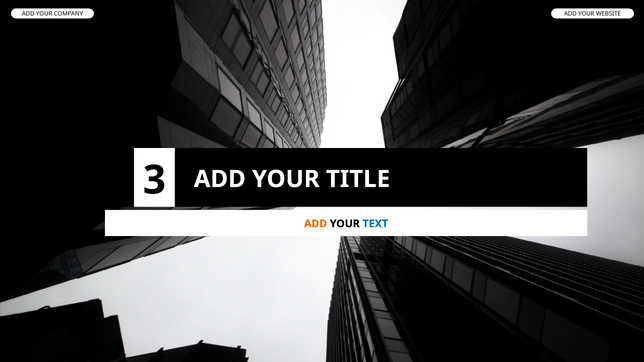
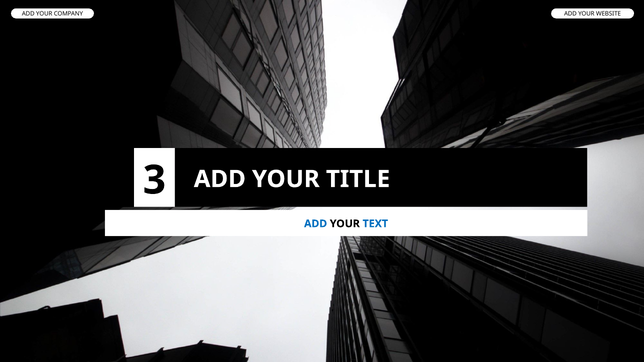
ADD colour: orange -> blue (316, 223)
